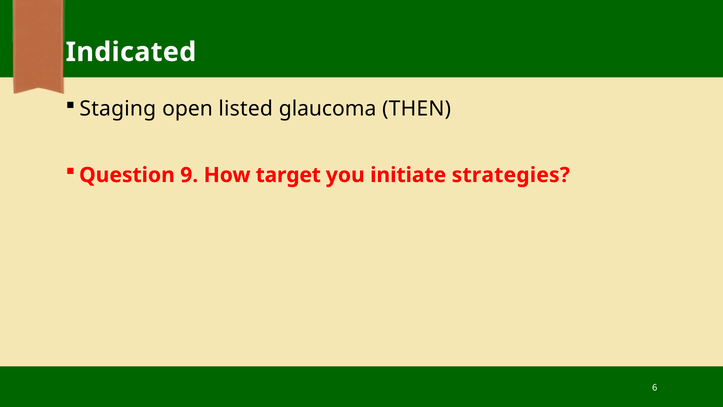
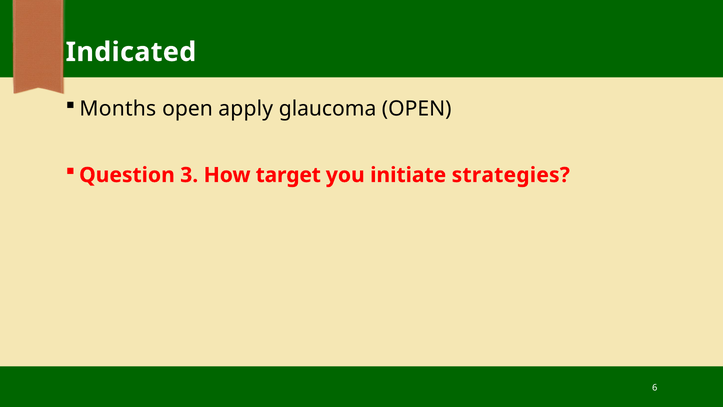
Staging: Staging -> Months (118, 109)
listed: listed -> apply (246, 109)
glaucoma THEN: THEN -> OPEN (417, 109)
9: 9 -> 3 (189, 175)
